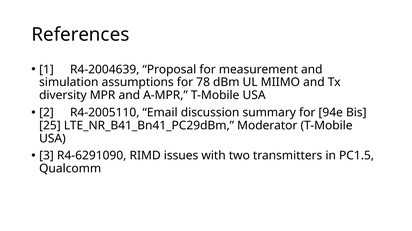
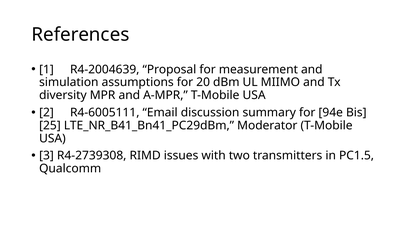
78: 78 -> 20 (203, 83)
R4-2005110: R4-2005110 -> R4-6005111 (105, 113)
R4-6291090: R4-6291090 -> R4-2739308 (92, 156)
